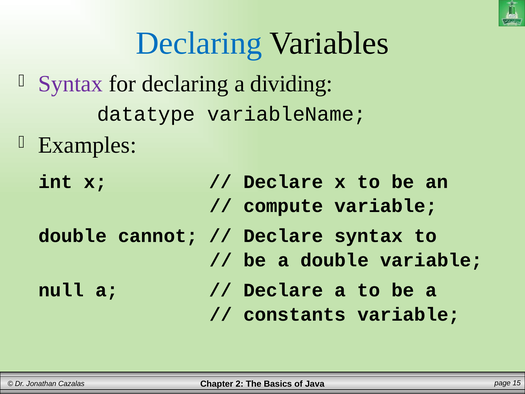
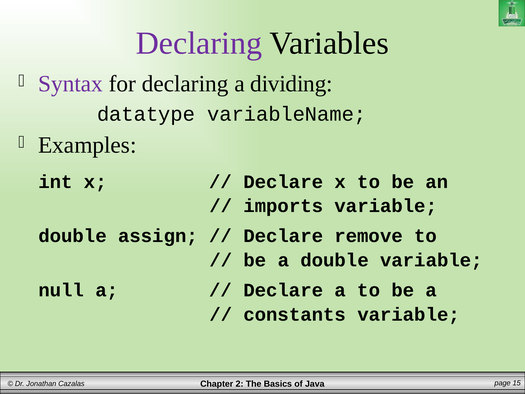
Declaring colour: blue -> purple (199, 43)
compute: compute -> imports (283, 206)
cannot: cannot -> assign (158, 236)
Declare syntax: syntax -> remove (369, 236)
